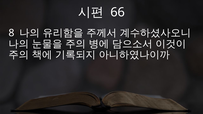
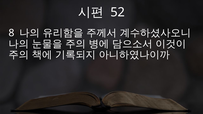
66: 66 -> 52 (118, 12)
